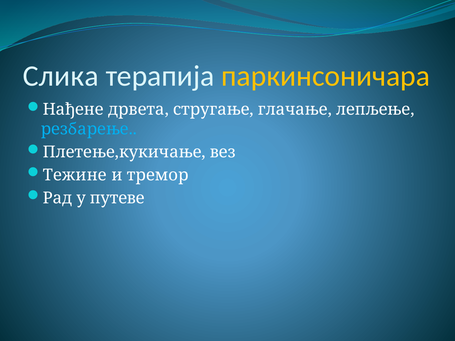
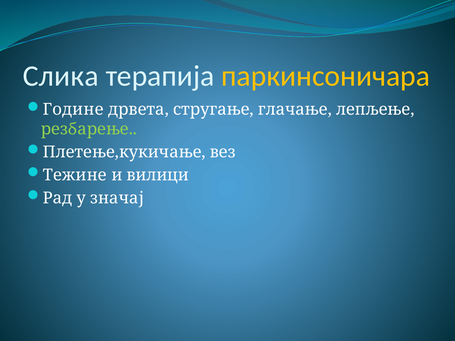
Нађене: Нађене -> Године (73, 110)
резбарење colour: light blue -> light green (89, 129)
тремор: тремор -> вилици (158, 175)
путеве: путеве -> значај (117, 198)
